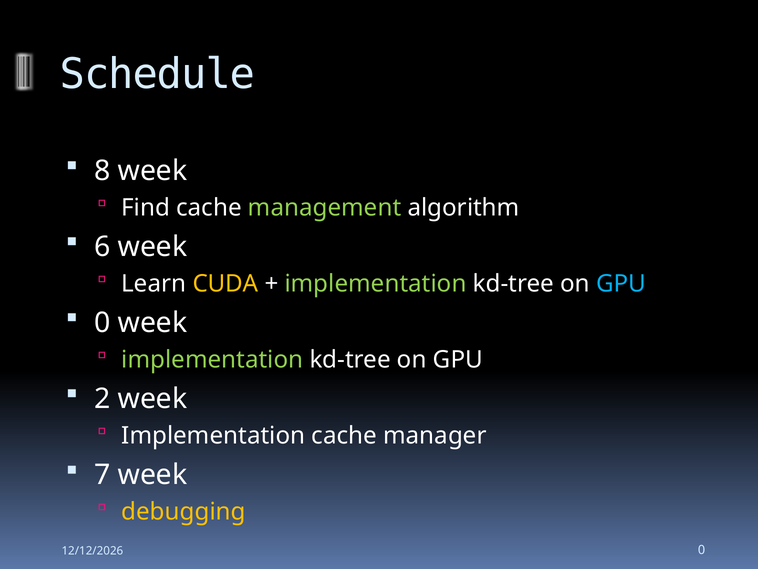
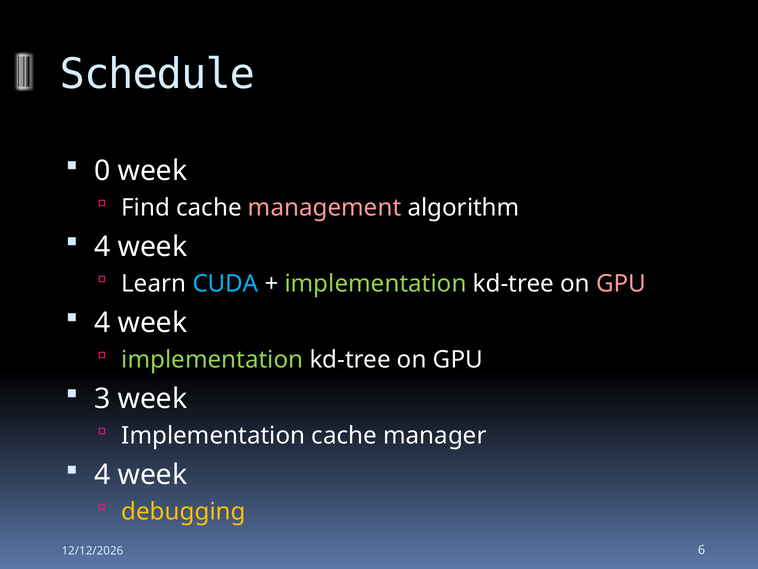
8: 8 -> 0 (102, 171)
management colour: light green -> pink (325, 207)
6: 6 -> 4 (102, 247)
CUDA colour: yellow -> light blue (225, 283)
GPU colour: light blue -> pink (621, 283)
0: 0 -> 4 (102, 323)
2: 2 -> 3 (102, 399)
7: 7 -> 4 (102, 475)
0: 0 -> 6 (702, 550)
